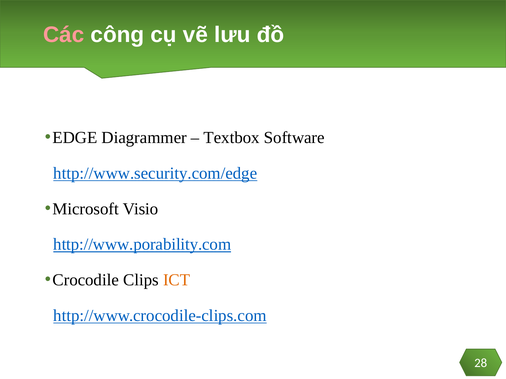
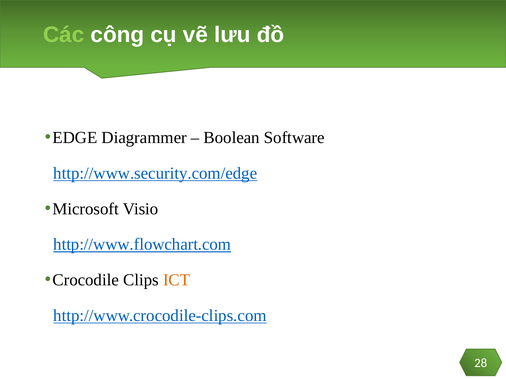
Các colour: pink -> light green (64, 35)
Textbox: Textbox -> Boolean (232, 138)
http://www.porability.com: http://www.porability.com -> http://www.flowchart.com (142, 245)
